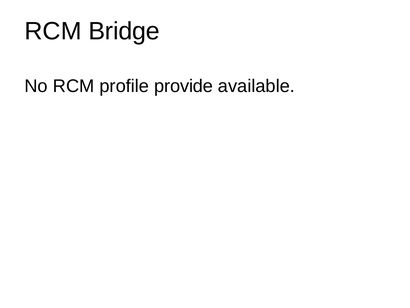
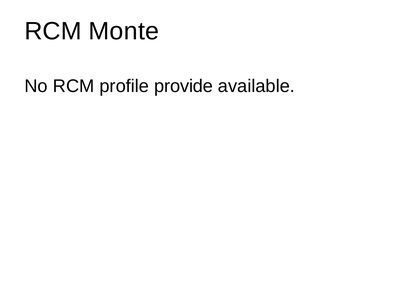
Bridge: Bridge -> Monte (124, 31)
